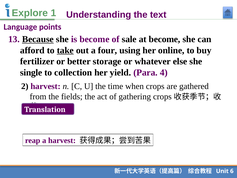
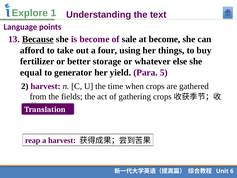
take underline: present -> none (65, 50)
online: online -> things (171, 50)
single: single -> equal (31, 72)
collection: collection -> generator (73, 72)
4: 4 -> 5 (164, 72)
